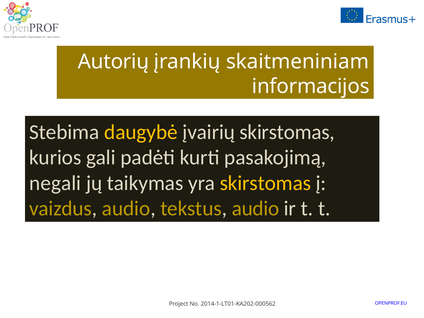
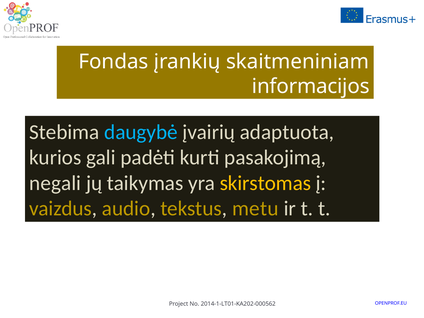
Autorių: Autorių -> Fondas (113, 62)
daugybė colour: yellow -> light blue (141, 132)
įvairių skirstomas: skirstomas -> adaptuota (287, 132)
tekstus audio: audio -> metu (255, 208)
